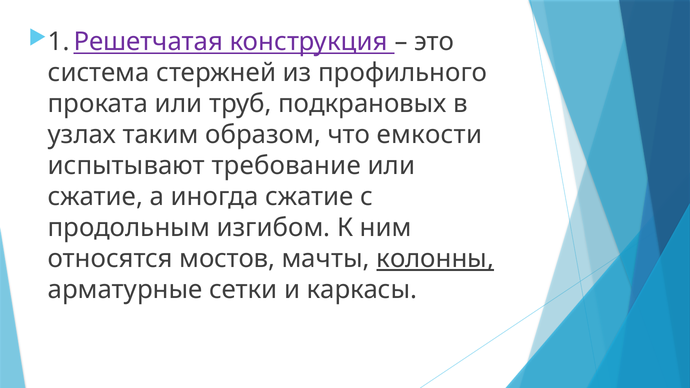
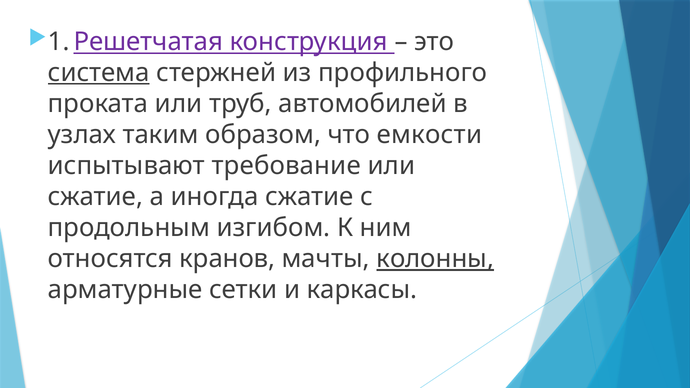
система underline: none -> present (99, 73)
подкрановых: подкрановых -> автомобилей (362, 104)
мостов: мостов -> кранов (227, 259)
